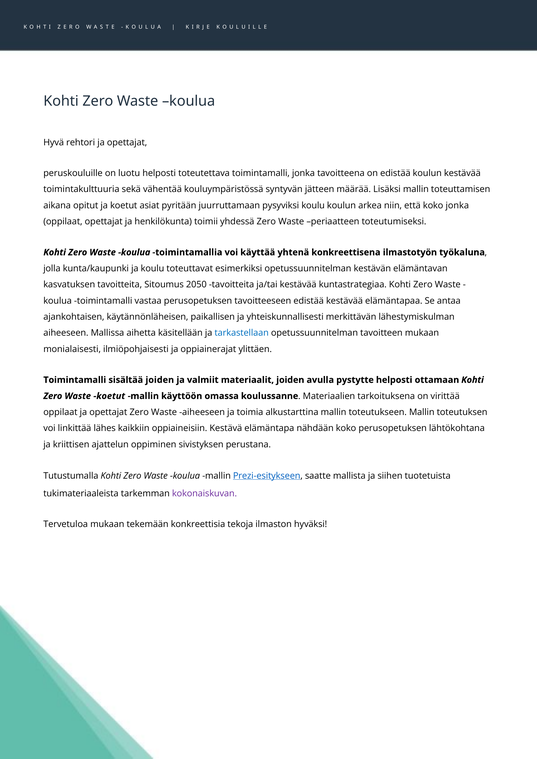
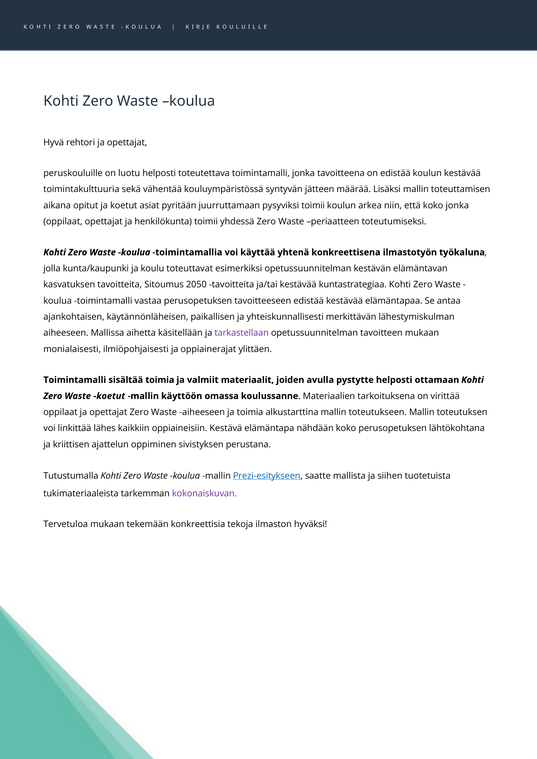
pysyviksi koulu: koulu -> toimii (313, 206)
tarkastellaan colour: blue -> purple (242, 333)
sisältää joiden: joiden -> toimia (160, 380)
